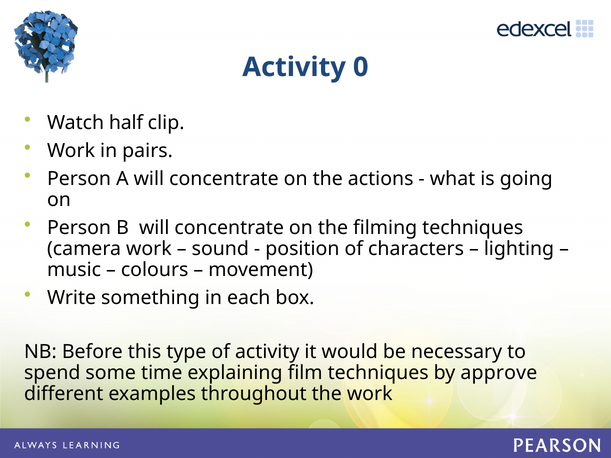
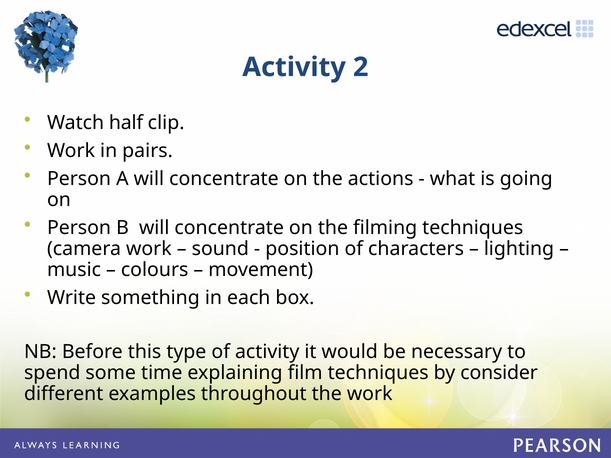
0: 0 -> 2 (361, 67)
approve: approve -> consider (499, 373)
